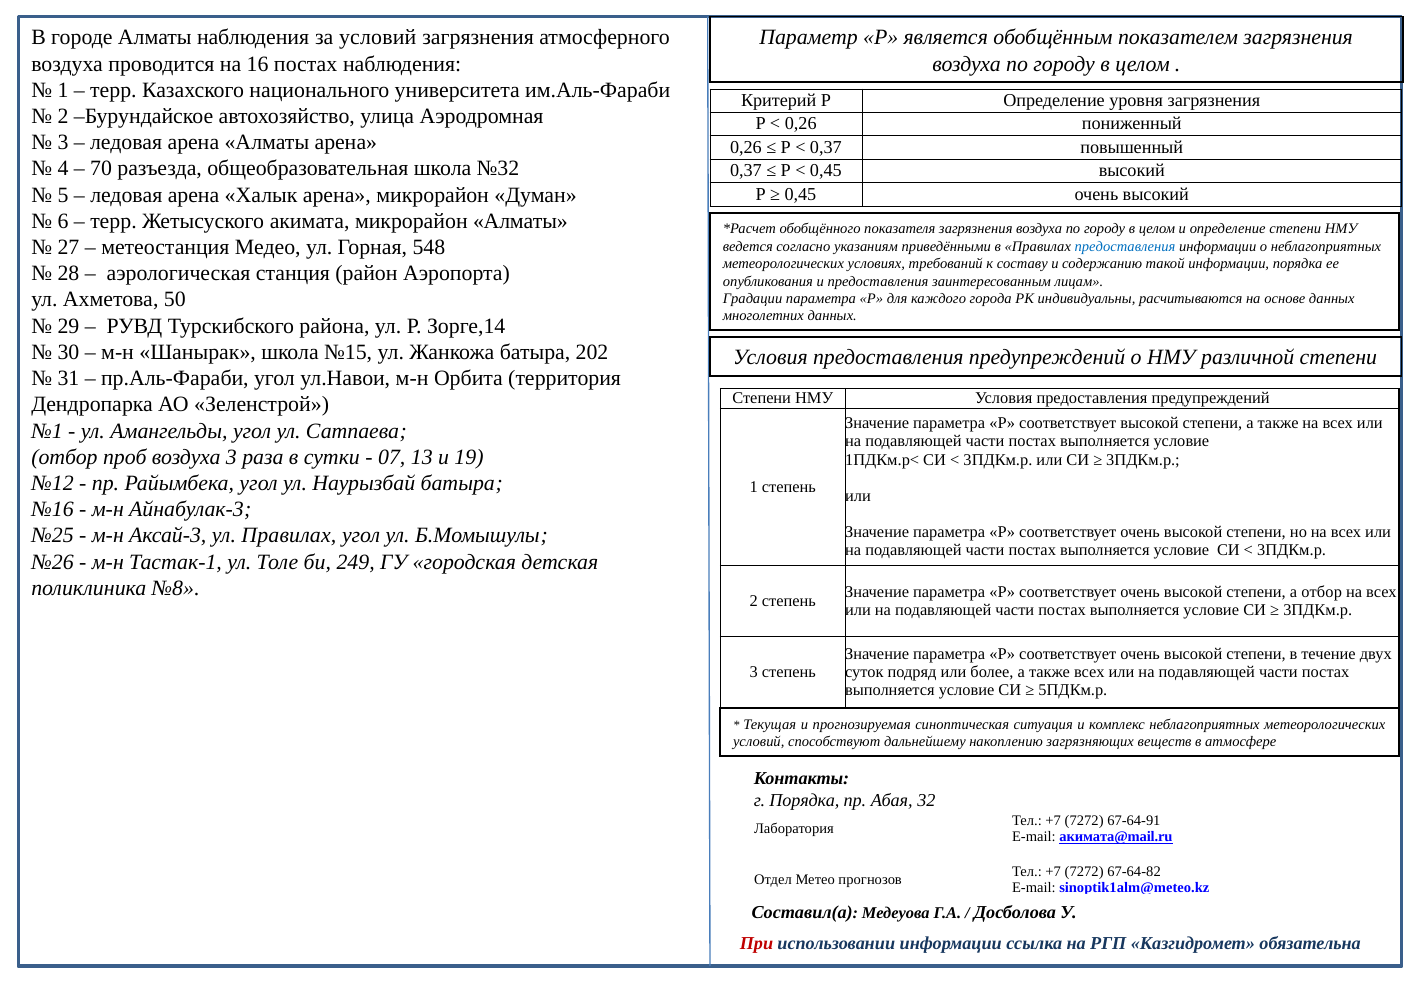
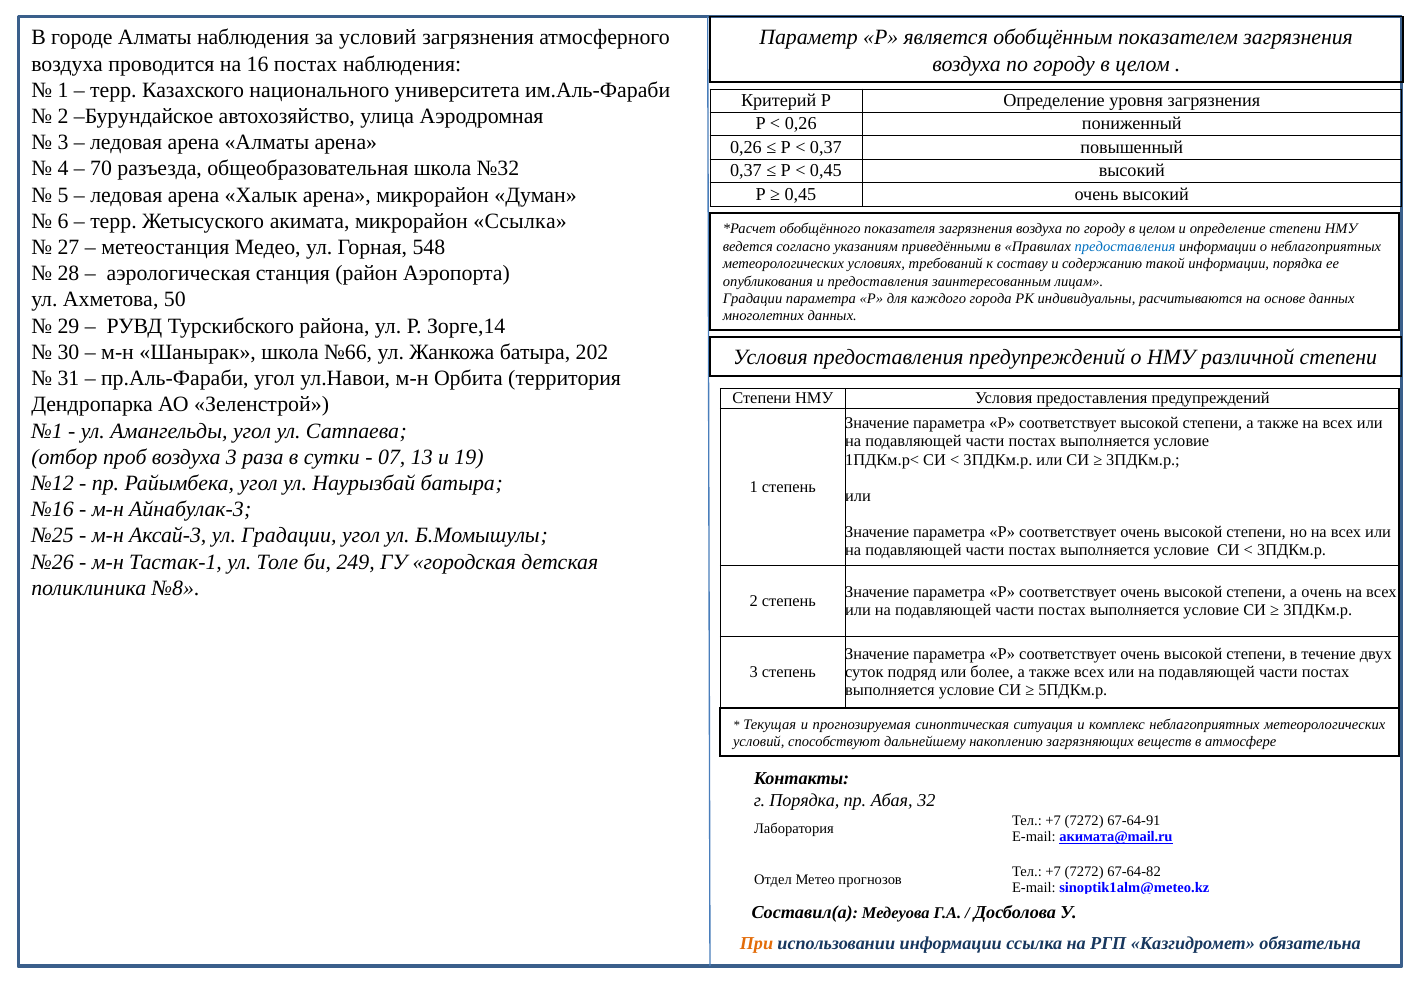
микрорайон Алматы: Алматы -> Ссылка (520, 221)
№15: №15 -> №66 (348, 352)
ул Правилах: Правилах -> Градации (289, 536)
а отбор: отбор -> очень (1322, 592)
При colour: red -> orange (756, 944)
